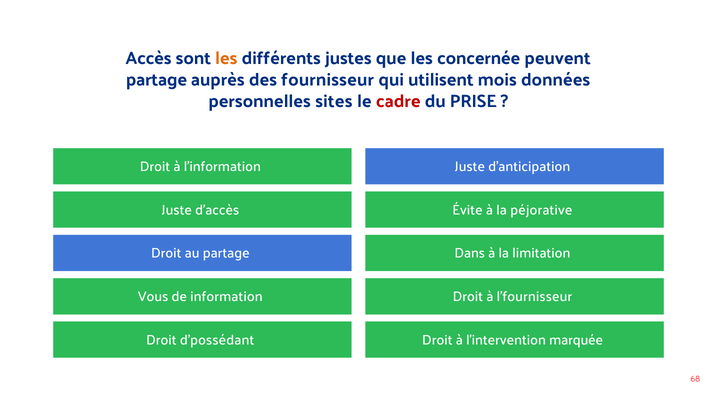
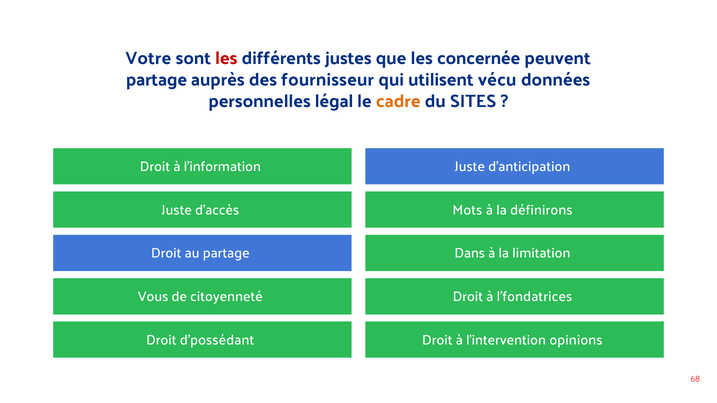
Accès: Accès -> Votre (148, 59)
les colour: orange -> red (226, 59)
mois: mois -> vécu (497, 80)
sites: sites -> légal (334, 102)
cadre colour: red -> orange (398, 102)
PRISE: PRISE -> SITES (473, 102)
Évite: Évite -> Mots (467, 210)
péjorative: péjorative -> définirons (541, 210)
information: information -> citoyenneté (226, 297)
l’fournisseur: l’fournisseur -> l’fondatrices (534, 297)
marquée: marquée -> opinions (576, 340)
